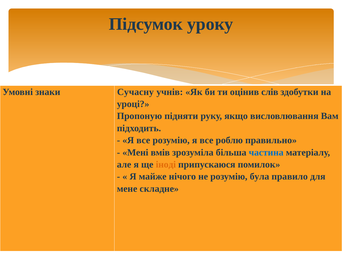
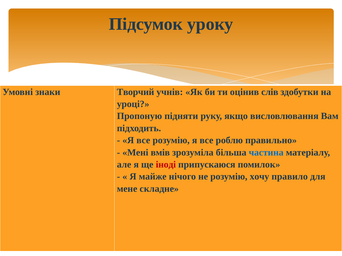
Сучасну: Сучасну -> Творчий (136, 92)
іноді colour: orange -> red (166, 165)
була: була -> хочу (259, 177)
